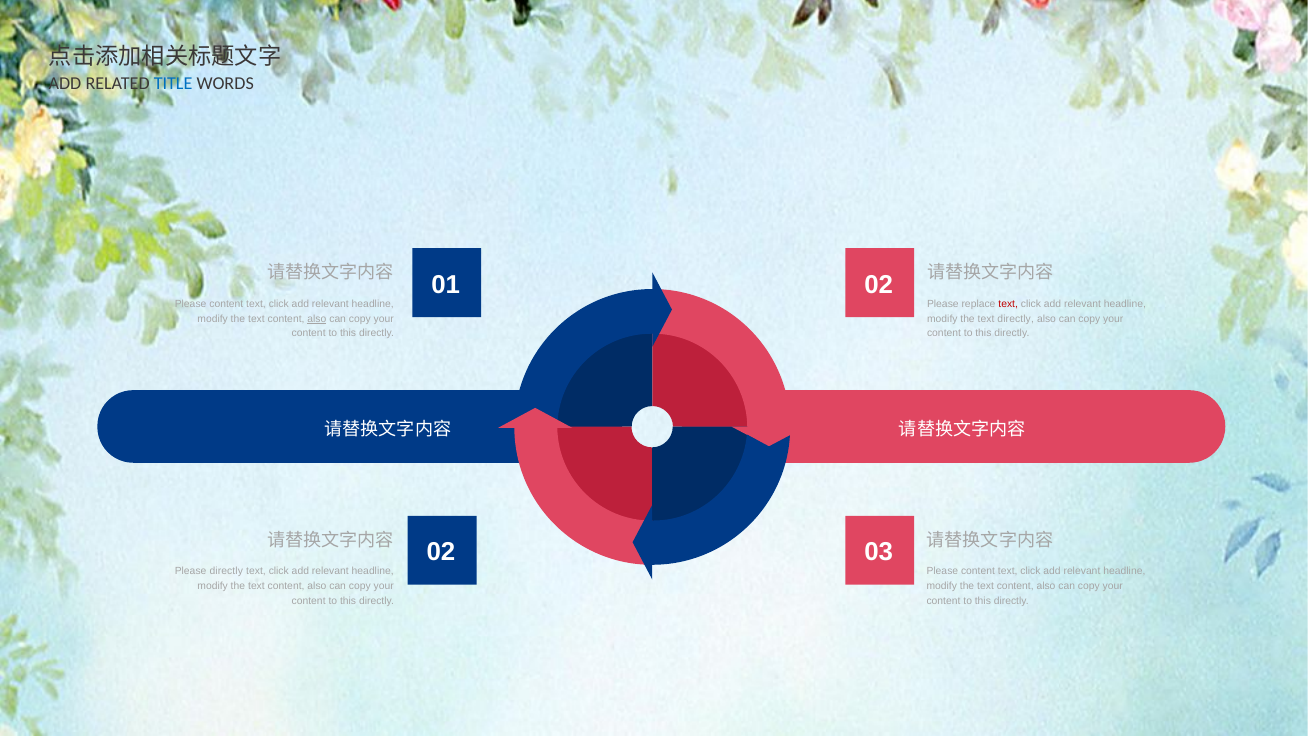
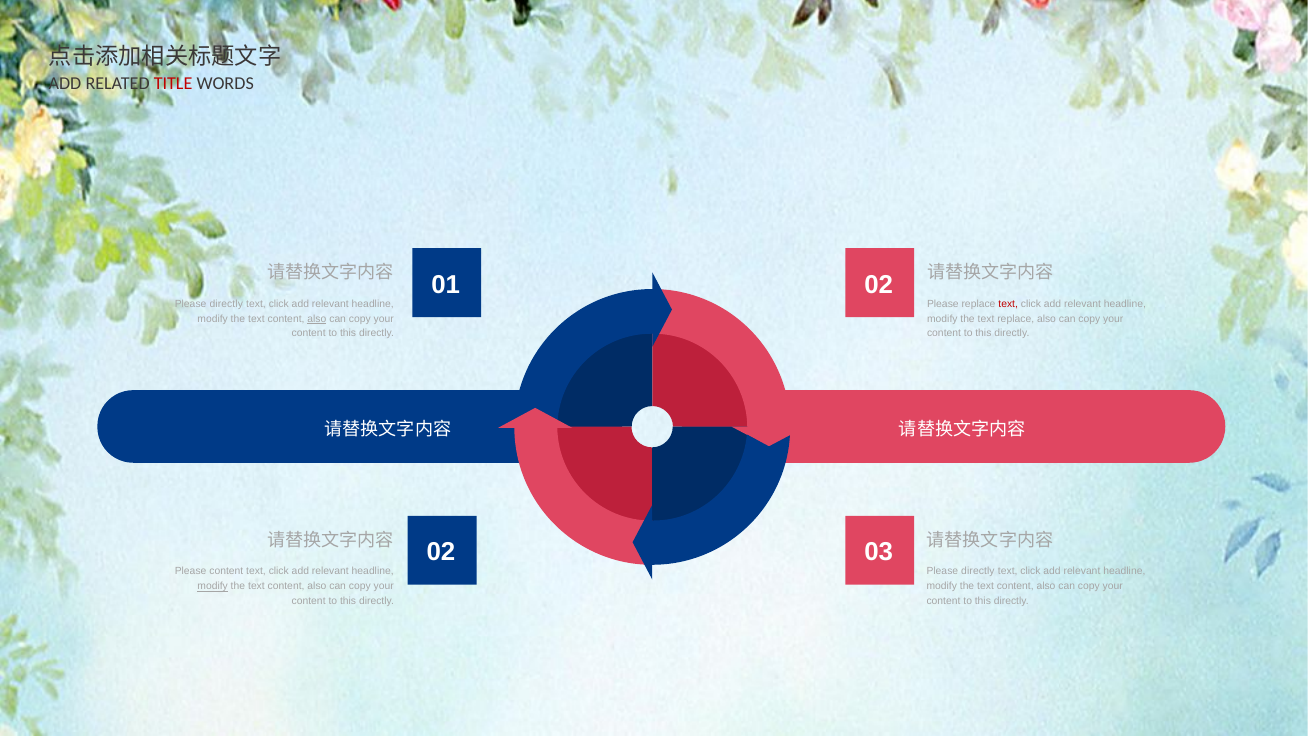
TITLE colour: blue -> red (173, 84)
content: content -> directly (226, 304)
text directly: directly -> replace (1016, 319)
Please directly: directly -> content (226, 571)
content: content -> directly (978, 571)
modify underline: none -> present (213, 586)
